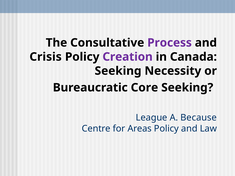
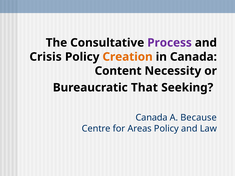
Creation colour: purple -> orange (128, 57)
Seeking: Seeking -> Content (118, 71)
Core: Core -> That (144, 88)
League: League -> Canada (152, 118)
